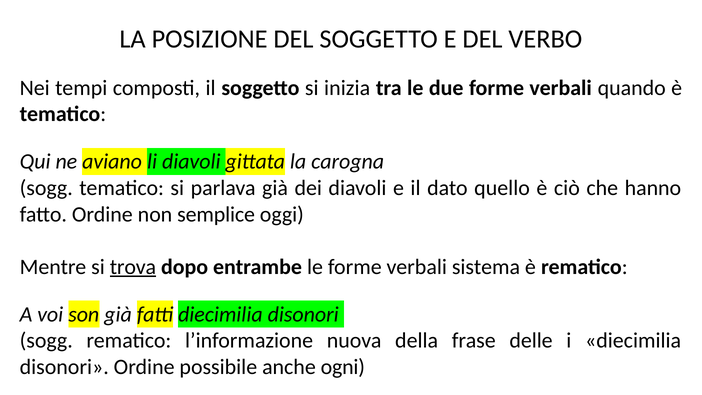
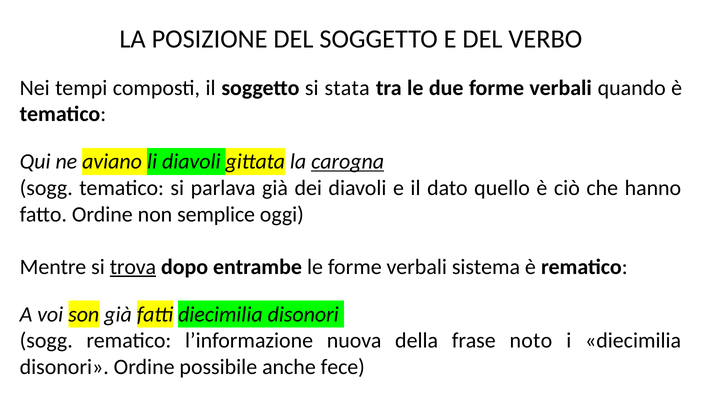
inizia: inizia -> stata (347, 88)
carogna underline: none -> present (348, 162)
delle: delle -> noto (531, 341)
ogni: ogni -> fece (343, 367)
